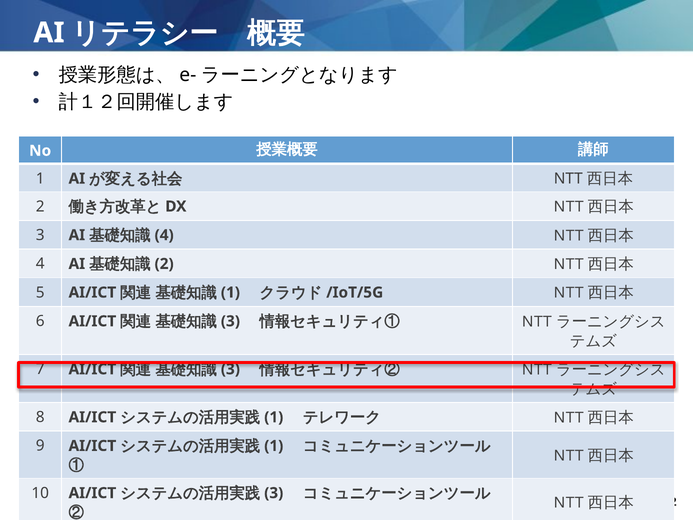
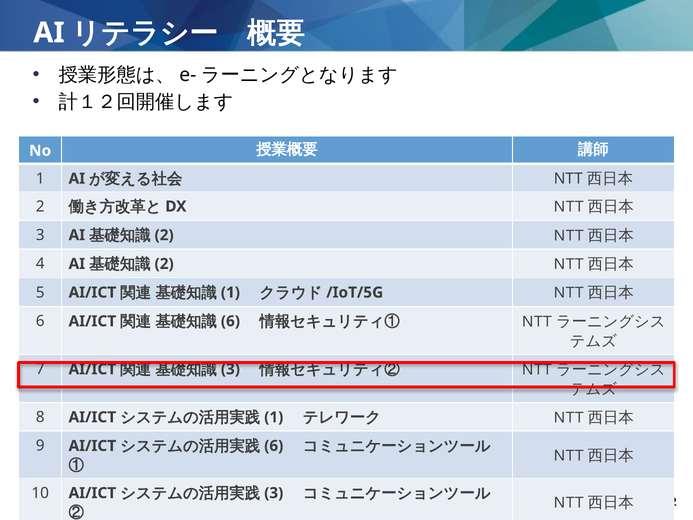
4: 4 -> 2 (164, 235)
3: 3 -> 6 (230, 321)
1: 1 -> 6 (274, 446)
